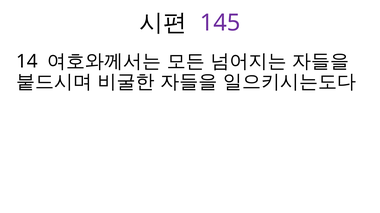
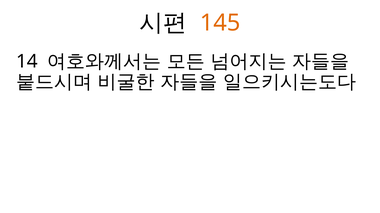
145 colour: purple -> orange (220, 23)
